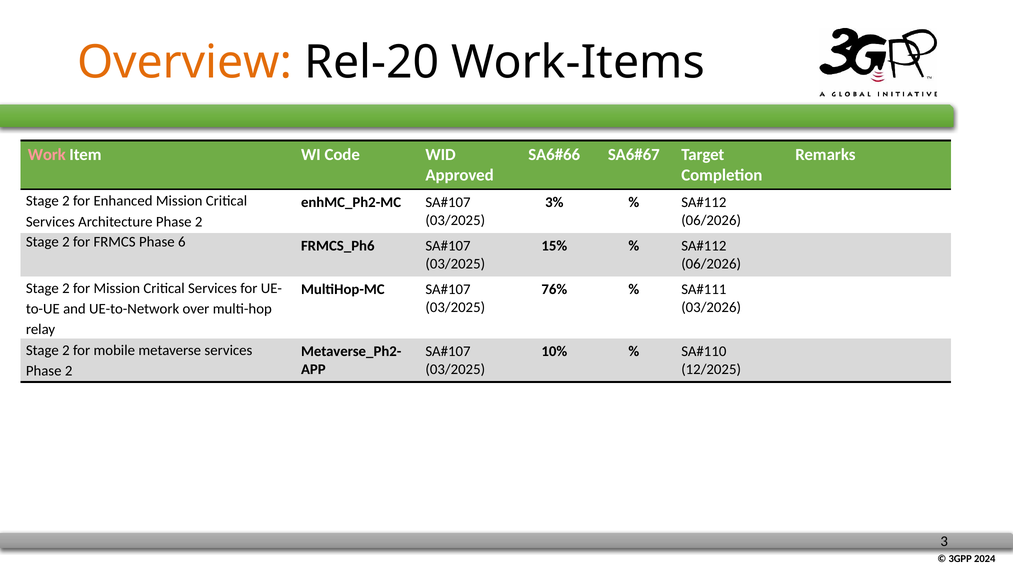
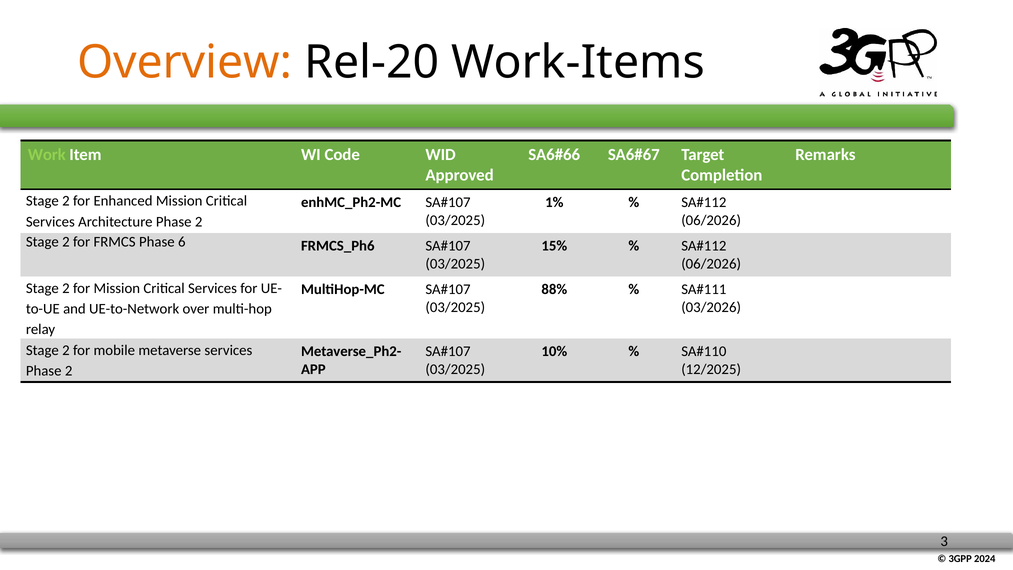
Work colour: pink -> light green (47, 155)
3%: 3% -> 1% (554, 202)
76%: 76% -> 88% (554, 289)
